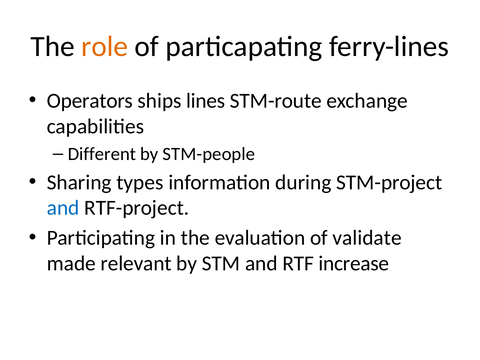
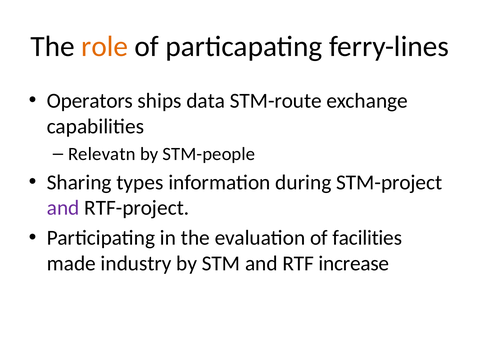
lines: lines -> data (206, 101)
Different: Different -> Relevatn (102, 154)
and colour: blue -> purple (63, 208)
validate: validate -> facilities (367, 238)
relevant: relevant -> industry (136, 263)
